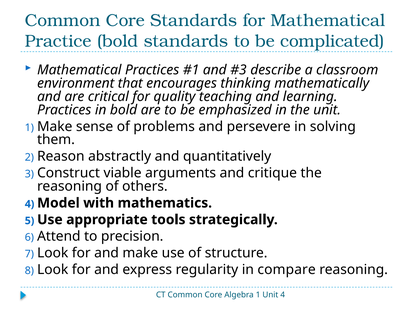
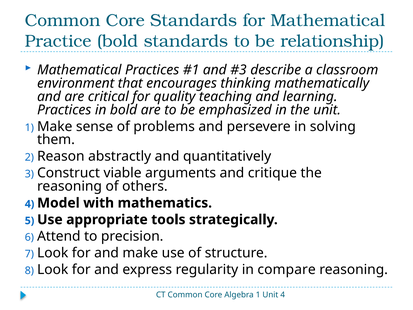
complicated: complicated -> relationship (332, 41)
